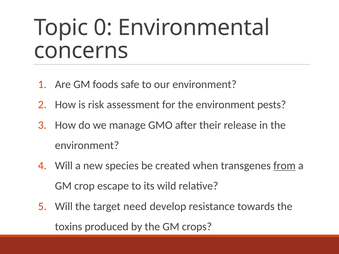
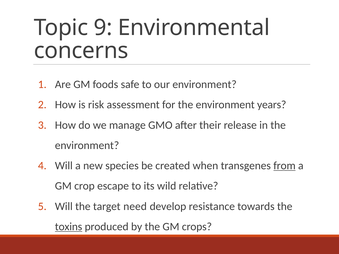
0: 0 -> 9 (103, 28)
pests: pests -> years (272, 105)
toxins underline: none -> present (69, 227)
